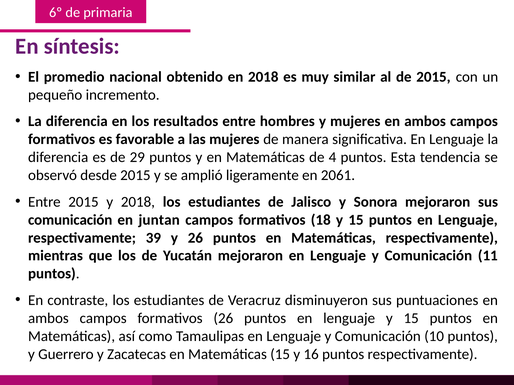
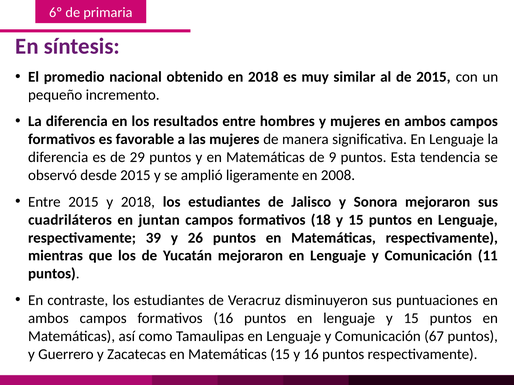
4: 4 -> 9 (332, 158)
2061: 2061 -> 2008 (338, 176)
comunicación: comunicación -> cuadriláteros (70, 220)
formativos 26: 26 -> 16 (223, 319)
10: 10 -> 67 (434, 337)
